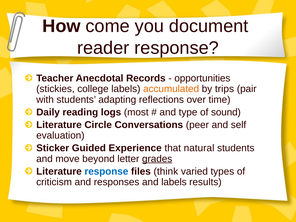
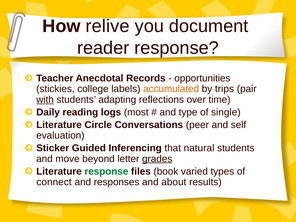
come: come -> relive (108, 26)
with underline: none -> present (45, 100)
sound: sound -> single (226, 112)
Experience: Experience -> Inferencing (135, 148)
response colour: blue -> green (106, 171)
think: think -> book (166, 171)
criticism: criticism -> connect (54, 182)
and labels: labels -> about (174, 182)
